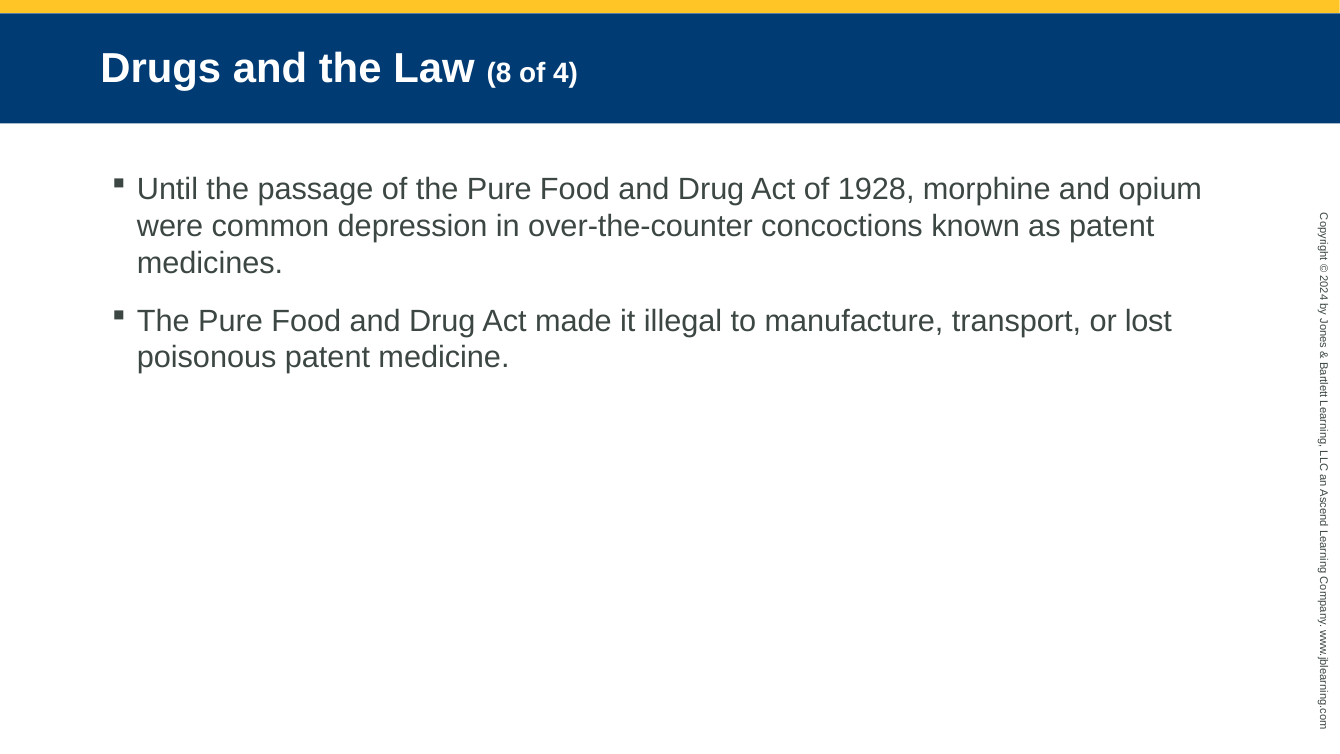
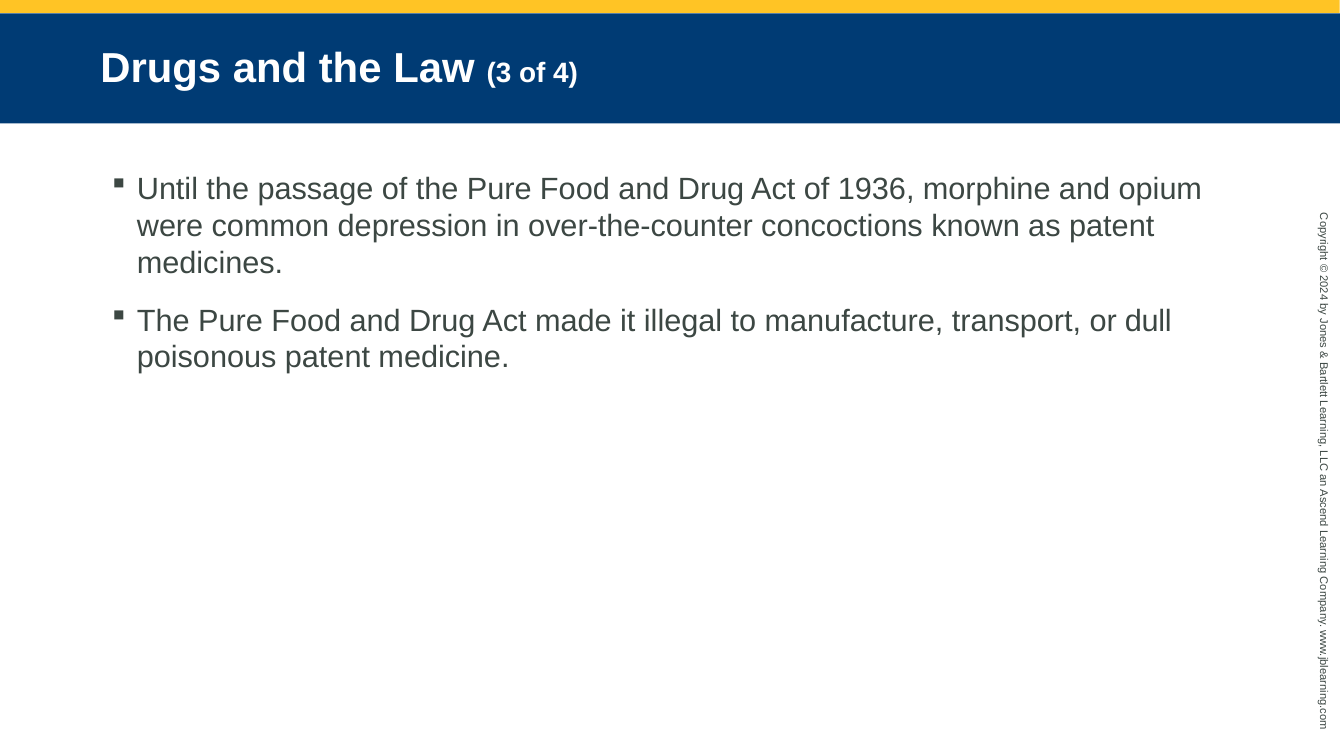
8: 8 -> 3 (499, 73)
1928: 1928 -> 1936 (876, 189)
lost: lost -> dull (1148, 321)
